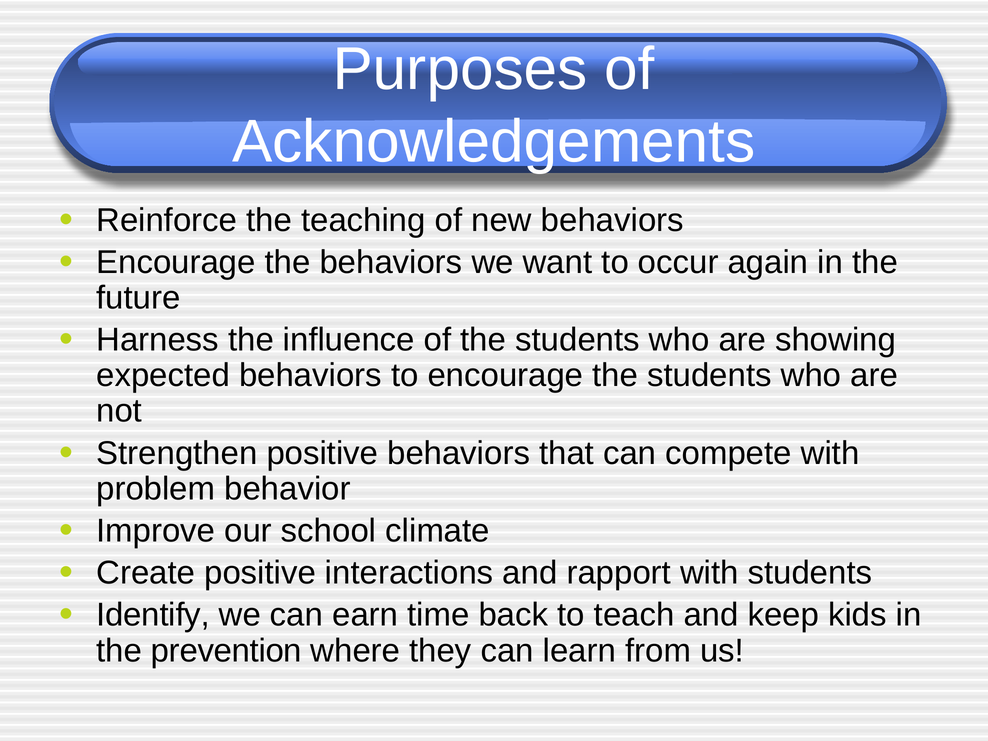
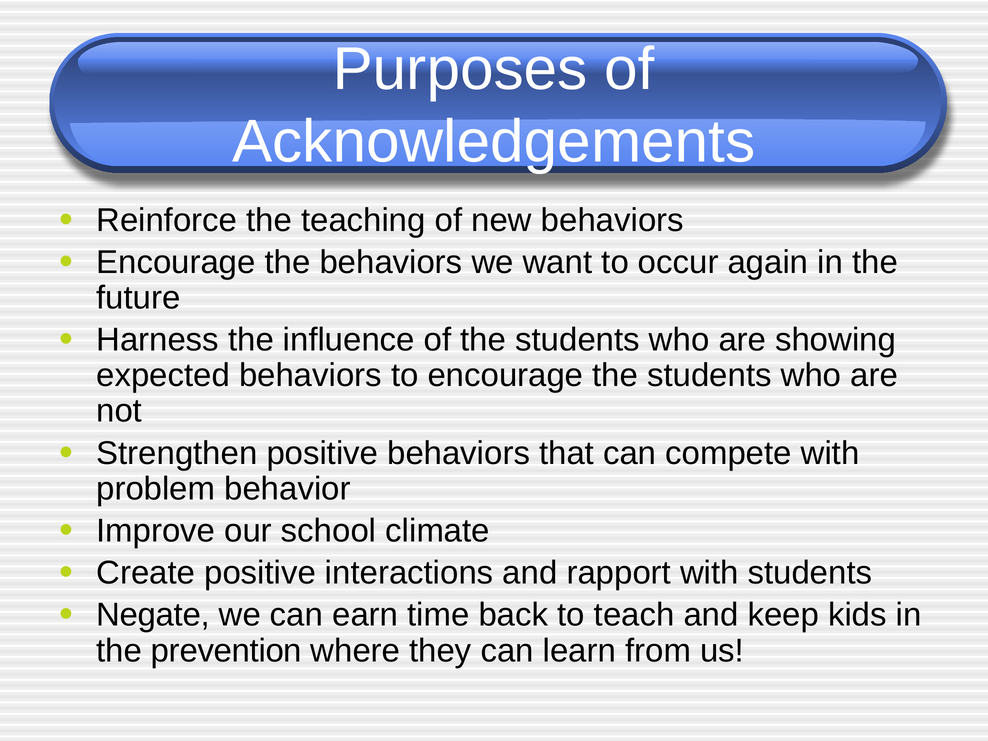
Identify: Identify -> Negate (153, 615)
